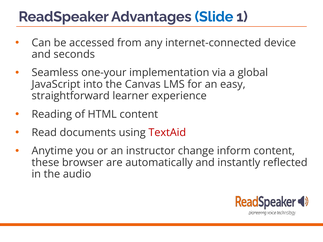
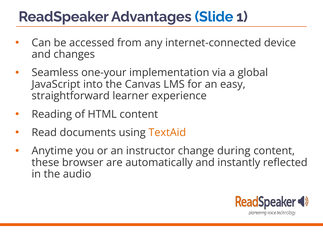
seconds: seconds -> changes (74, 54)
TextAid colour: red -> orange (167, 133)
inform: inform -> during (234, 151)
